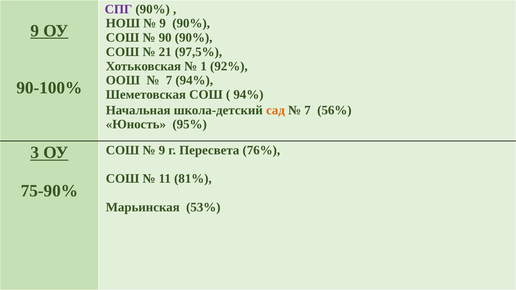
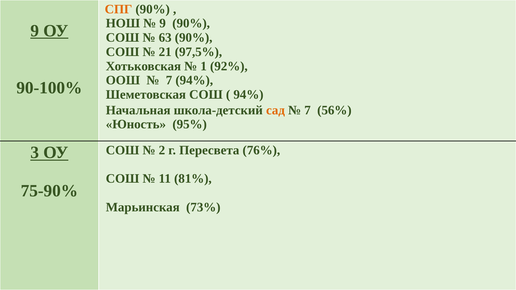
СПГ colour: purple -> orange (118, 9)
90: 90 -> 63 (165, 38)
9: 9 -> 2 (162, 150)
53%: 53% -> 73% (203, 207)
